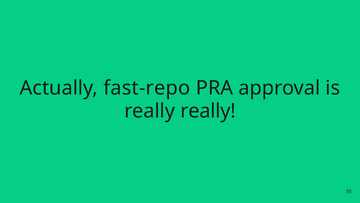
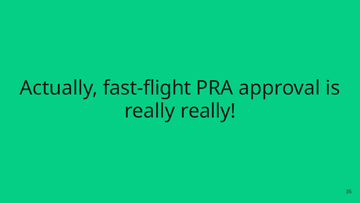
fast-repo: fast-repo -> fast-flight (147, 88)
